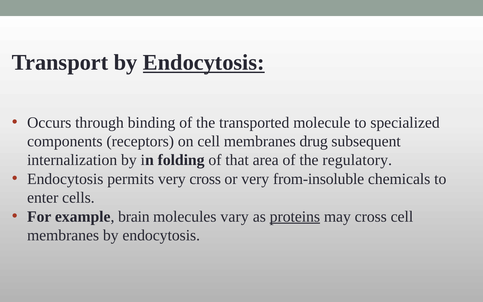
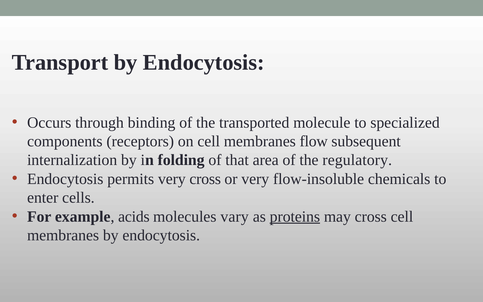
Endocytosis underline: present -> none (204, 63)
drug: drug -> flow (314, 141)
from-insoluble: from-insoluble -> flow-insoluble (319, 179)
brain: brain -> acids (134, 216)
